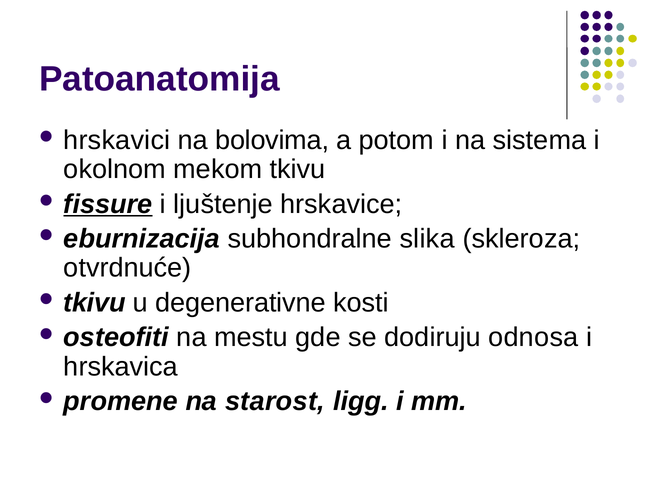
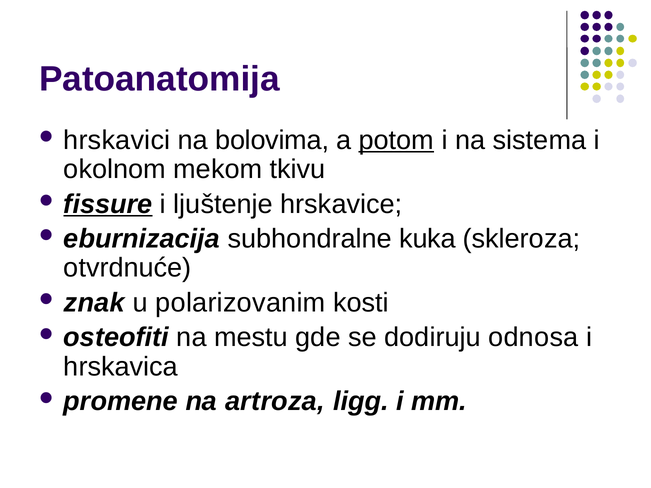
potom underline: none -> present (396, 140)
slika: slika -> kuka (427, 239)
tkivu: tkivu -> znak (94, 303)
degenerativne: degenerativne -> polarizovanim (240, 303)
starost: starost -> artroza (275, 402)
